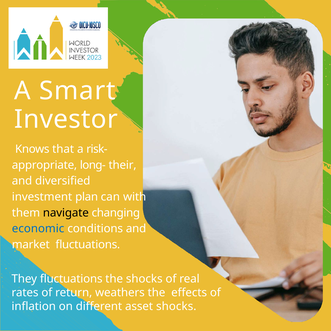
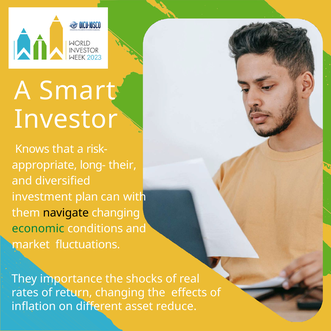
economic colour: blue -> green (38, 229)
They fluctuations: fluctuations -> importance (71, 279)
return weathers: weathers -> changing (120, 293)
asset shocks: shocks -> reduce (176, 306)
